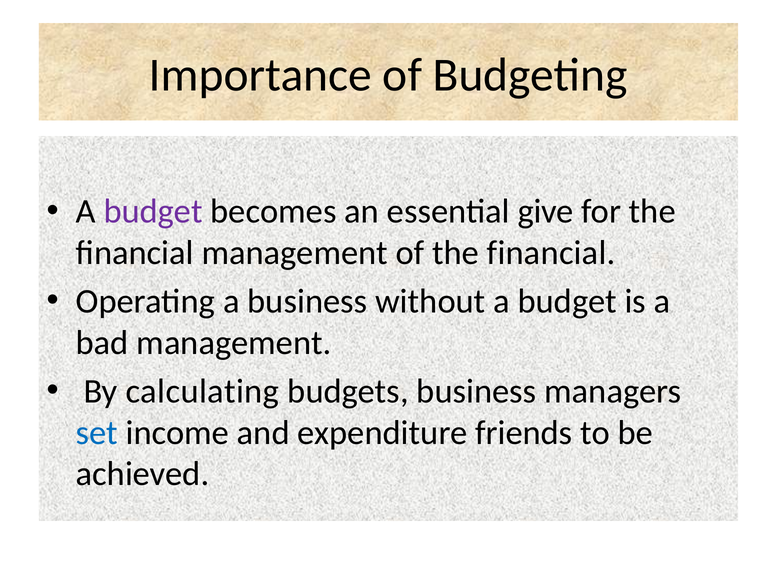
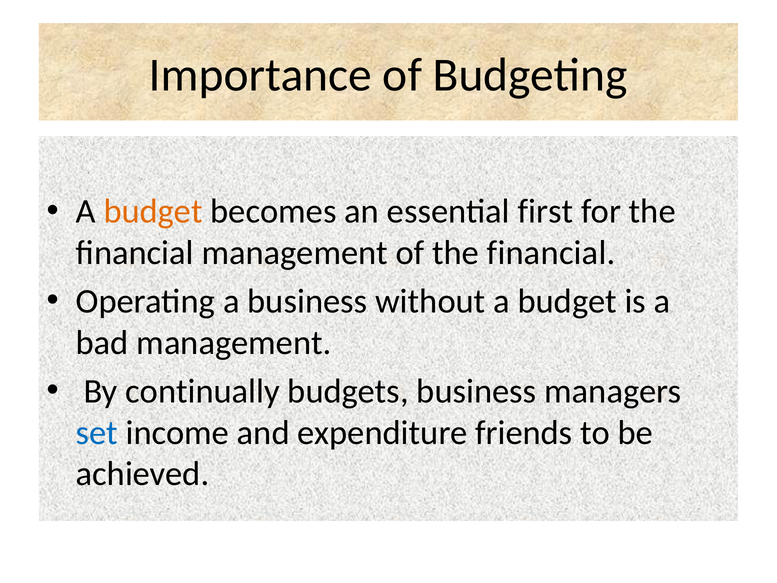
budget colour: purple -> orange (153, 211)
give: give -> first (545, 211)
calculating: calculating -> continually (202, 391)
